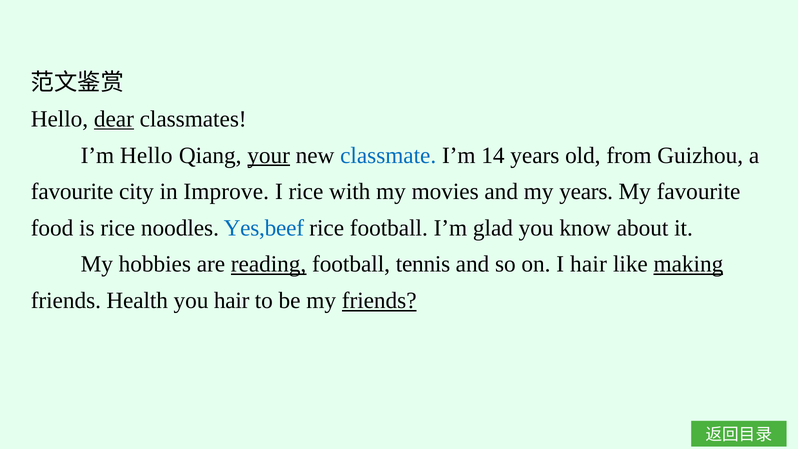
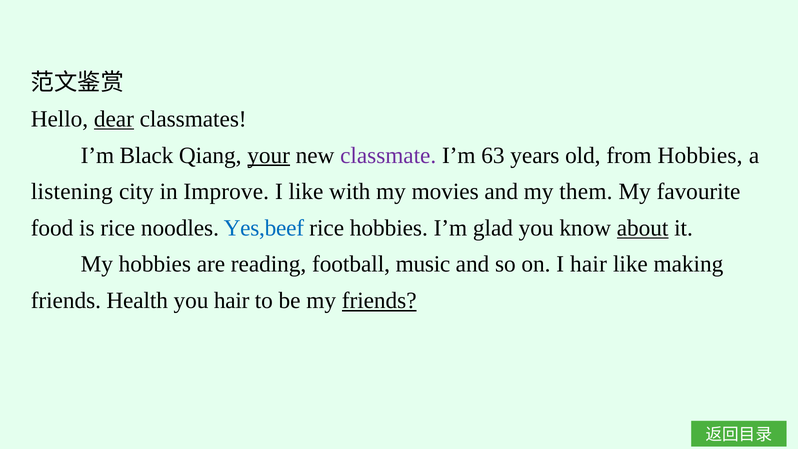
I’m Hello: Hello -> Black (146, 155)
classmate colour: blue -> purple (388, 155)
14: 14 -> 63 (493, 155)
from Guizhou: Guizhou -> Hobbies (700, 155)
favourite: favourite -> listening (72, 192)
I rice: rice -> like (306, 192)
my years: years -> them (586, 192)
rice football: football -> hobbies (389, 228)
about underline: none -> present (643, 228)
reading underline: present -> none (269, 264)
tennis: tennis -> music (423, 264)
making underline: present -> none (688, 264)
